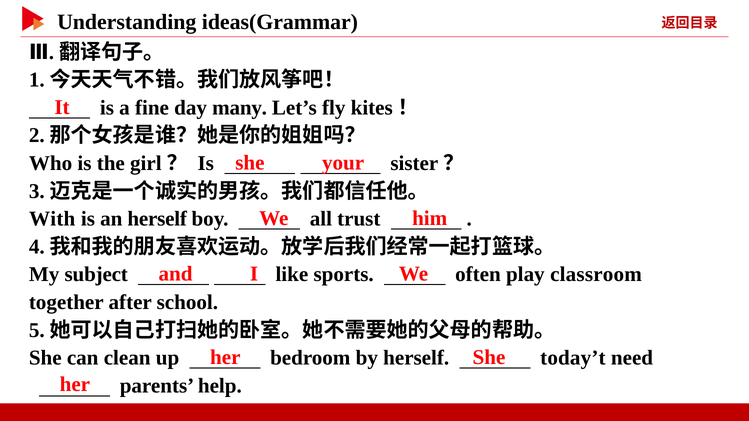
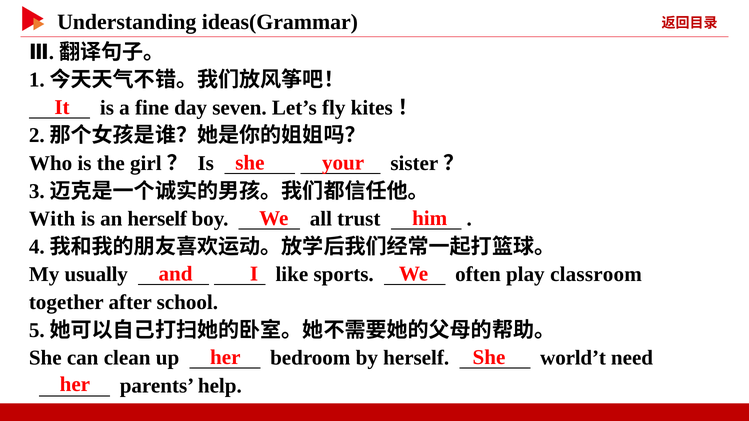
many: many -> seven (239, 108)
subject: subject -> usually (96, 275)
today’t: today’t -> world’t (573, 358)
